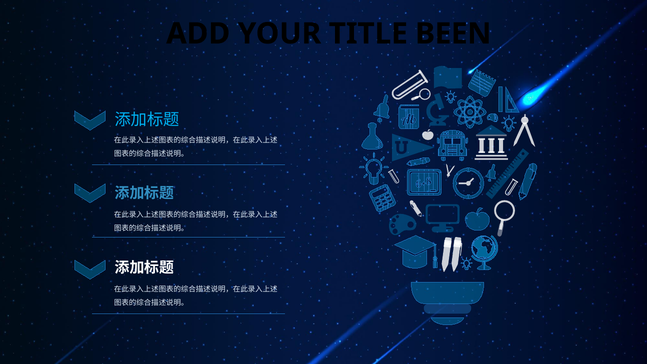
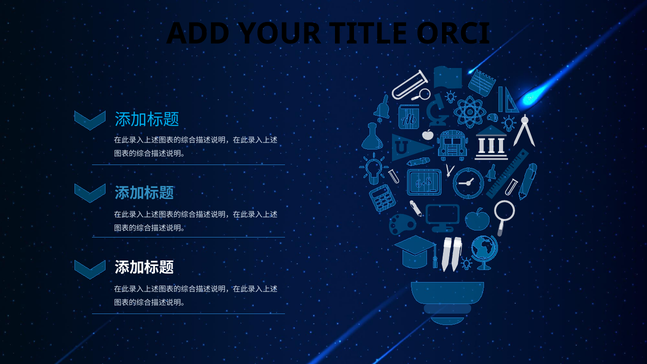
BEEN: BEEN -> ORCI (453, 34)
